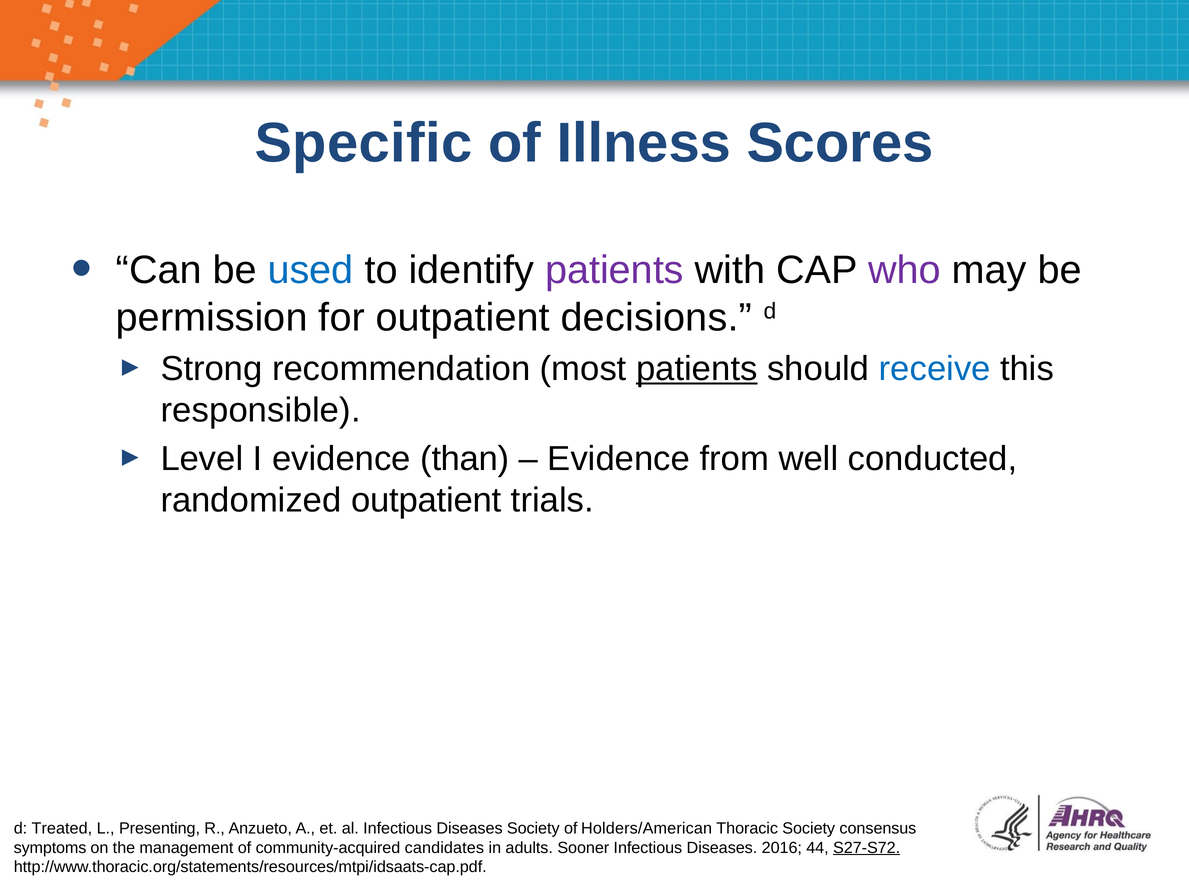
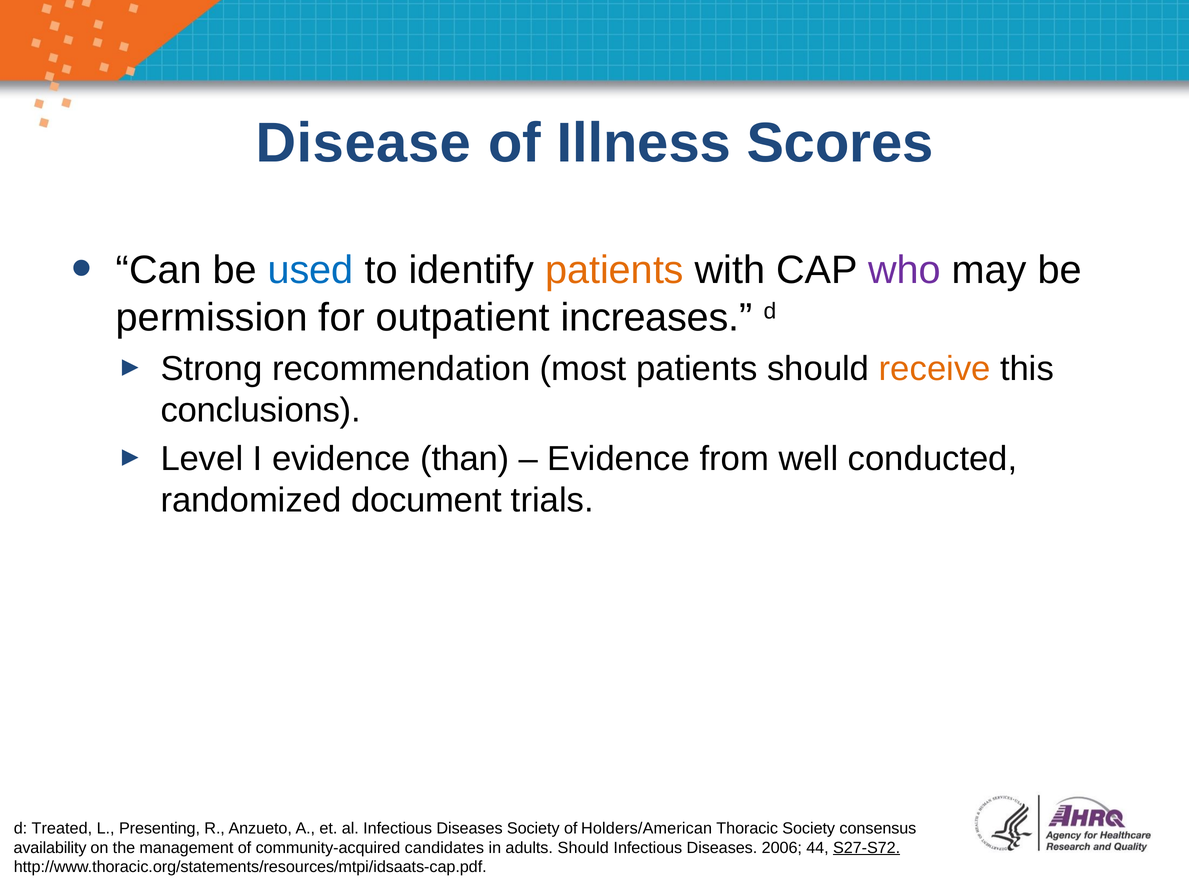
Specific: Specific -> Disease (363, 143)
patients colour: purple -> orange (614, 270)
decisions: decisions -> increases (656, 318)
patients underline: present -> none (697, 369)
receive colour: blue -> orange (935, 369)
responsible: responsible -> conclusions (261, 411)
randomized outpatient: outpatient -> document (426, 501)
symptoms: symptoms -> availability (50, 848)
adults Sooner: Sooner -> Should (583, 848)
2016: 2016 -> 2006 (782, 848)
